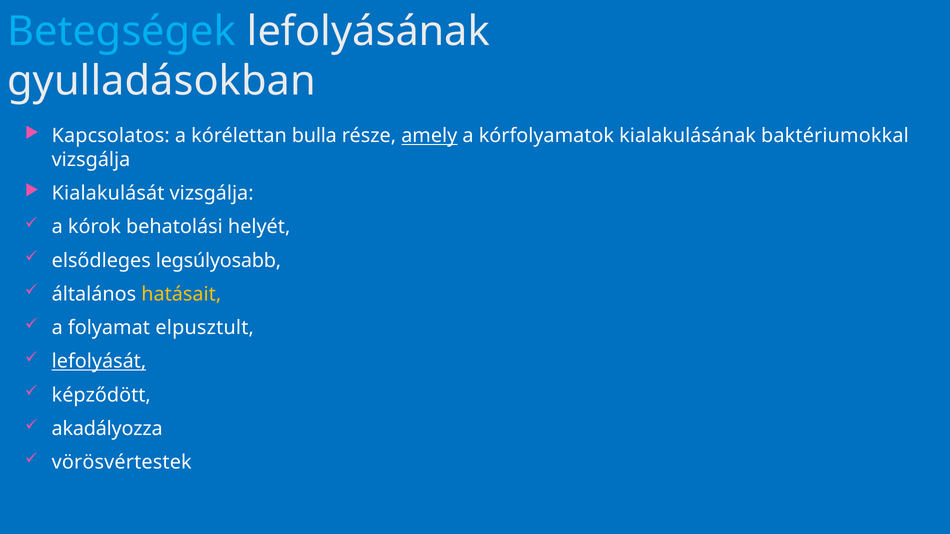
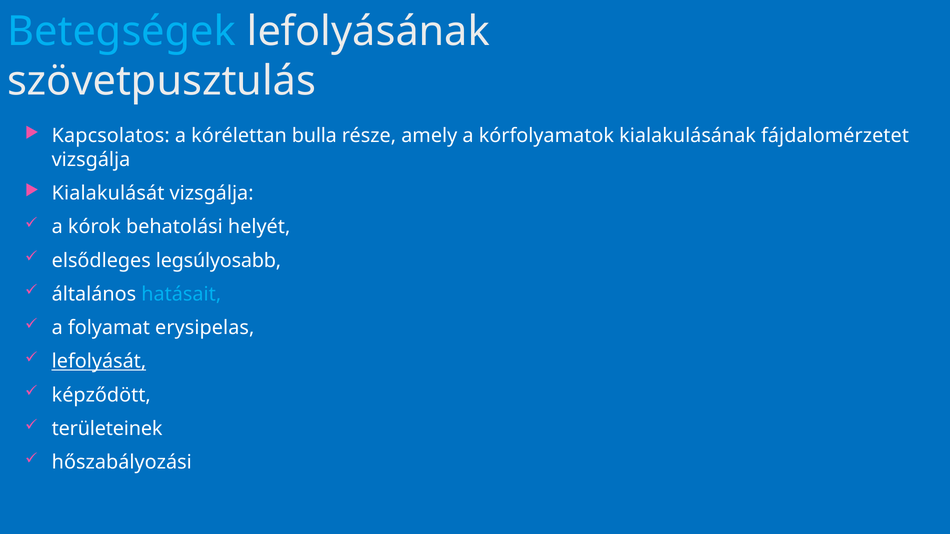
gyulladásokban: gyulladásokban -> szövetpusztulás (162, 81)
amely underline: present -> none (429, 136)
baktériumokkal: baktériumokkal -> fájdalomérzetet (835, 136)
hatásait colour: yellow -> light blue (181, 294)
elpusztult: elpusztult -> erysipelas (205, 328)
akadályozza: akadályozza -> területeinek (107, 429)
vörösvértestek: vörösvértestek -> hőszabályozási (122, 463)
